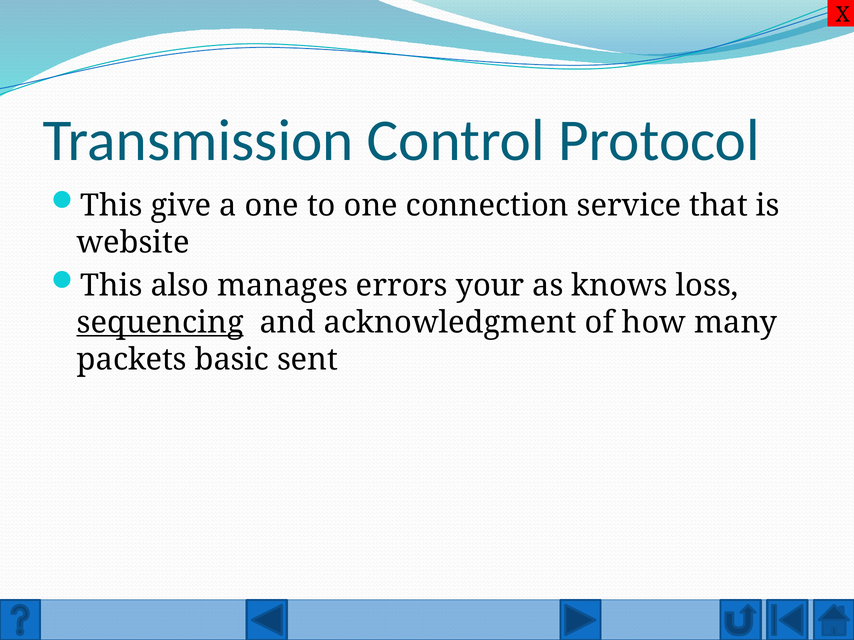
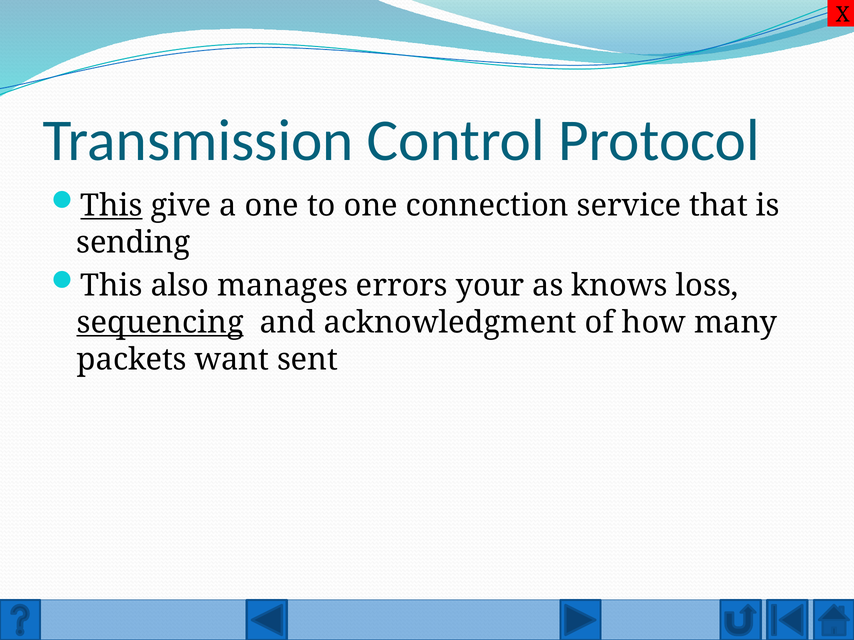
This underline: none -> present (112, 206)
website: website -> sending (133, 243)
basic: basic -> want (232, 360)
